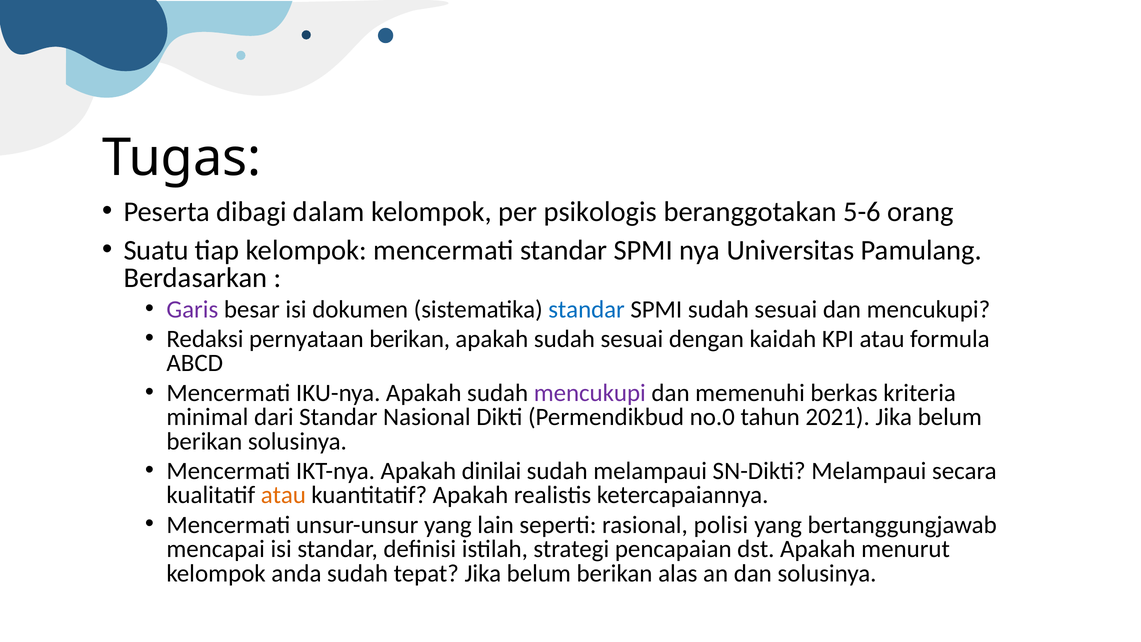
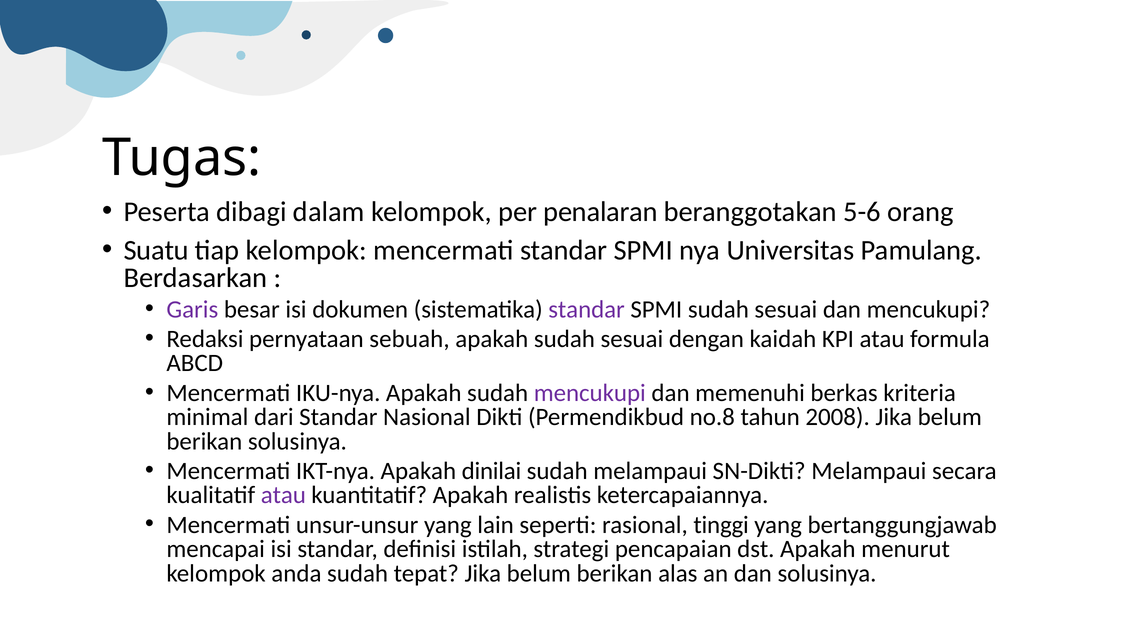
psikologis: psikologis -> penalaran (601, 212)
standar colour: blue -> purple (587, 309)
pernyataan berikan: berikan -> sebuah (410, 339)
no.0: no.0 -> no.8 (712, 417)
2021: 2021 -> 2008 (838, 417)
atau colour: orange -> purple (283, 495)
polisi: polisi -> tinggi (721, 525)
